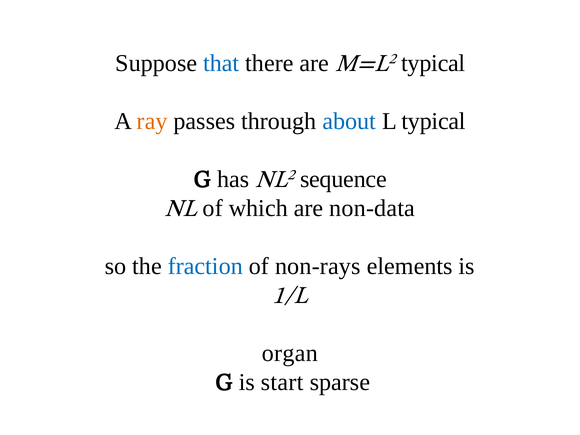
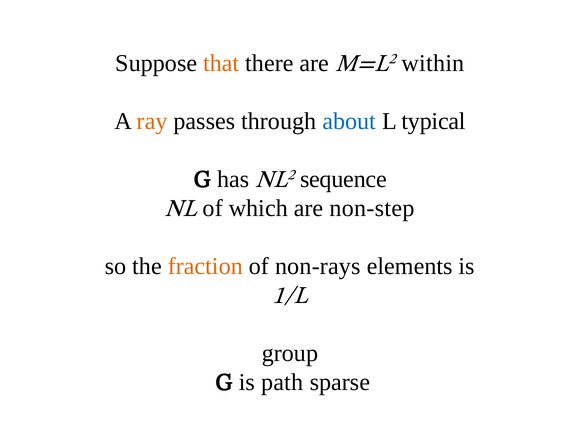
that colour: blue -> orange (221, 63)
typical: typical -> within (433, 63)
non-data: non-data -> non-step (372, 208)
fraction colour: blue -> orange (205, 266)
organ: organ -> group (290, 353)
start: start -> path (282, 382)
